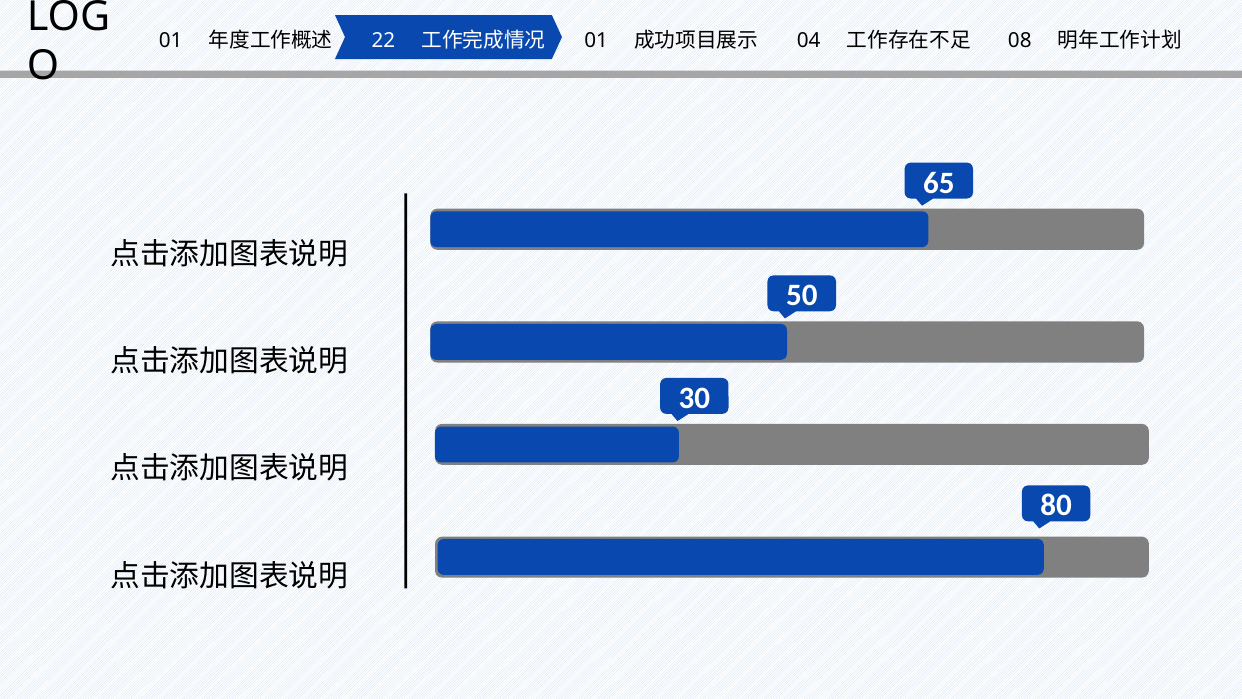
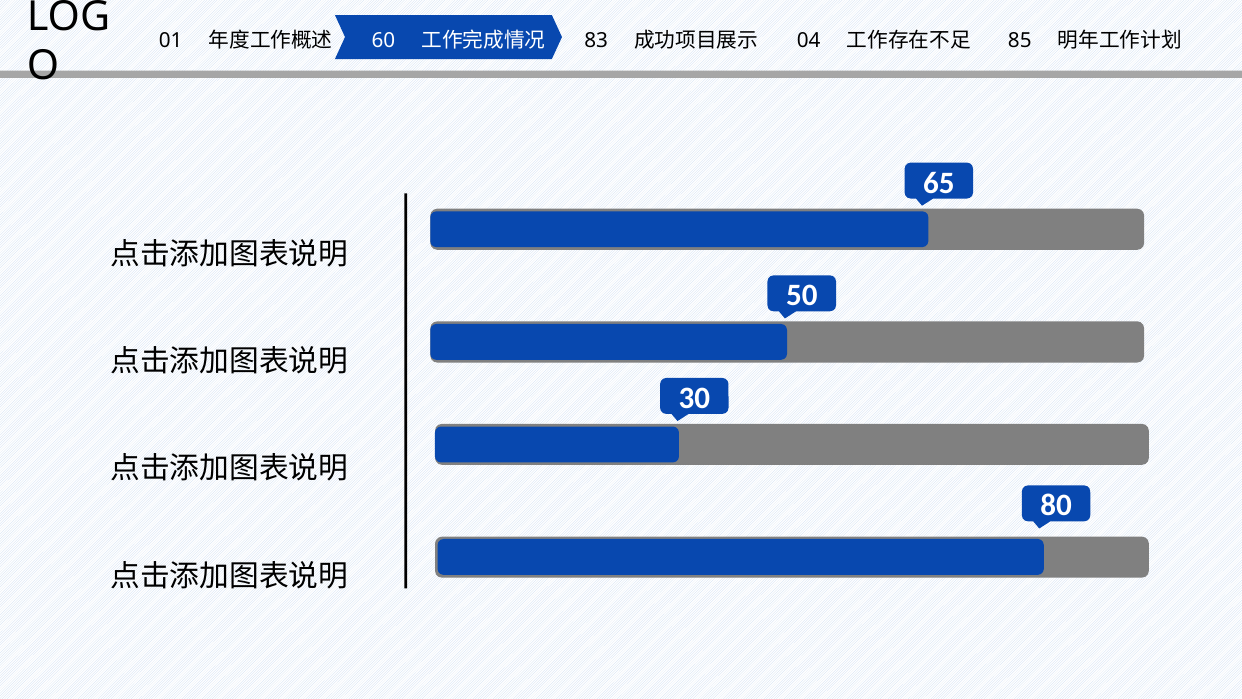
22: 22 -> 60 (383, 40)
01: 01 -> 83 (596, 40)
08: 08 -> 85 (1020, 40)
